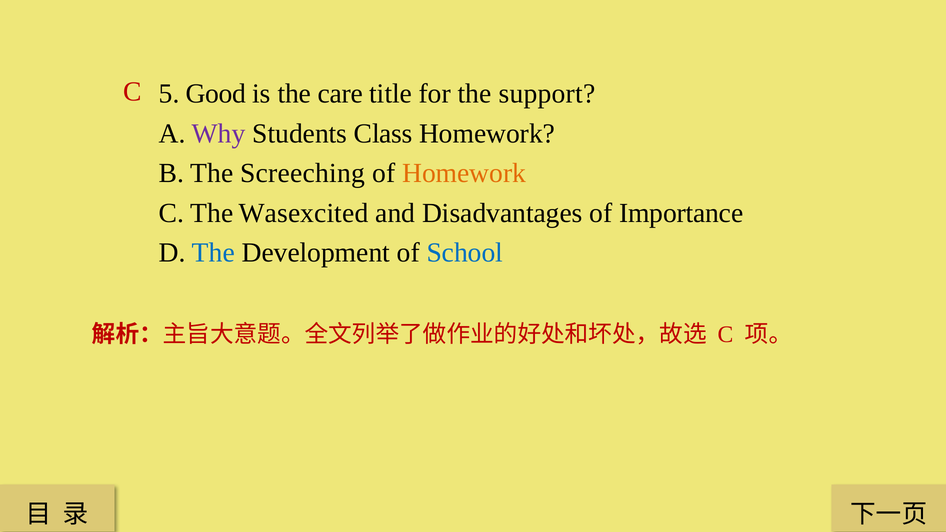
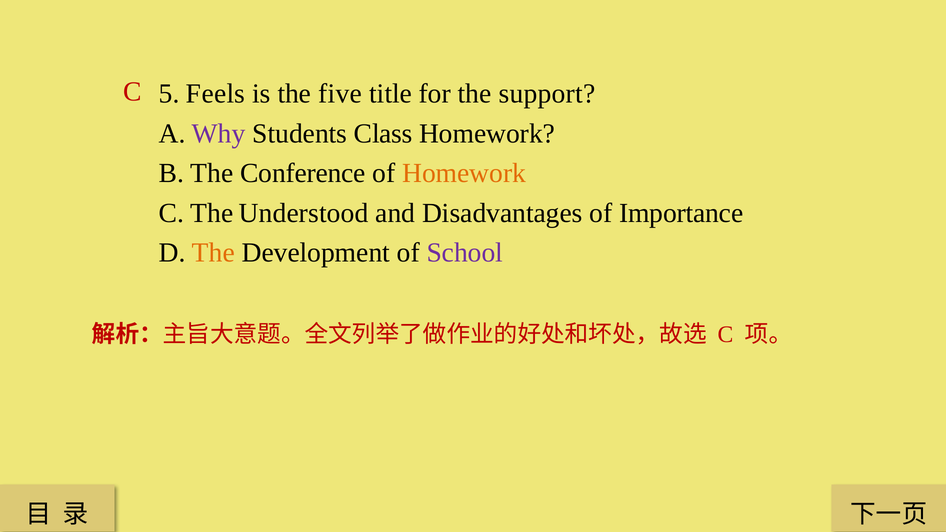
Good: Good -> Feels (216, 94)
care: care -> five (340, 94)
Screeching: Screeching -> Conference (303, 173)
Wasexcited: Wasexcited -> Understood (304, 213)
The colour: blue -> orange (213, 253)
School colour: blue -> purple (465, 253)
